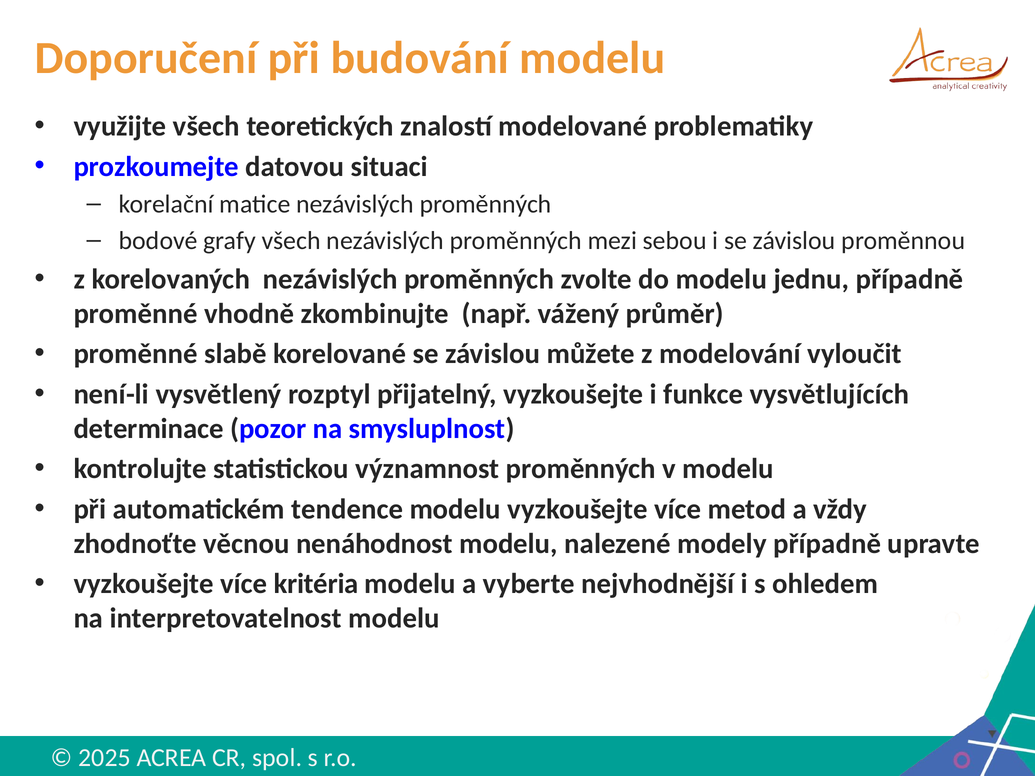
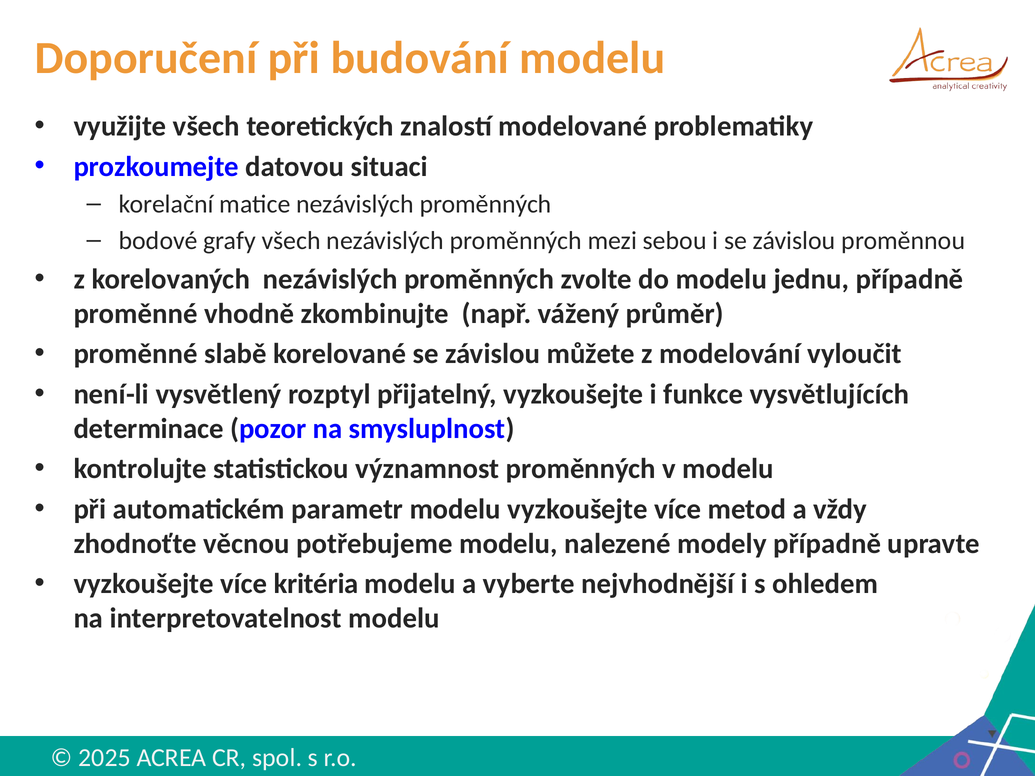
tendence: tendence -> parametr (347, 509)
nenáhodnost: nenáhodnost -> potřebujeme (374, 544)
